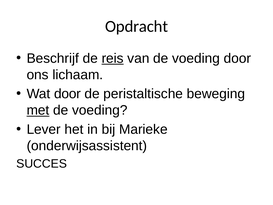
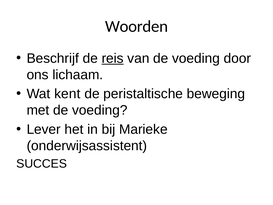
Opdracht: Opdracht -> Woorden (137, 26)
Wat door: door -> kent (67, 94)
met underline: present -> none (38, 110)
